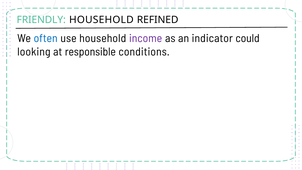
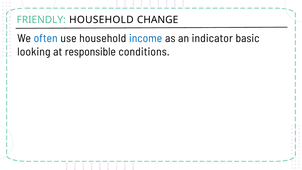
REFINED: REFINED -> CHANGE (158, 20)
income colour: purple -> blue (146, 38)
could: could -> basic (247, 38)
